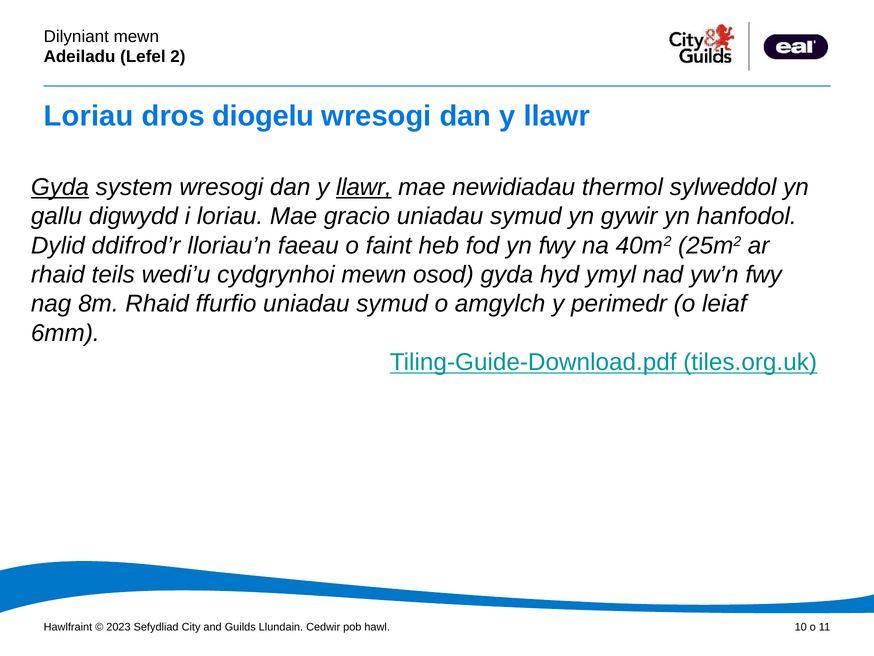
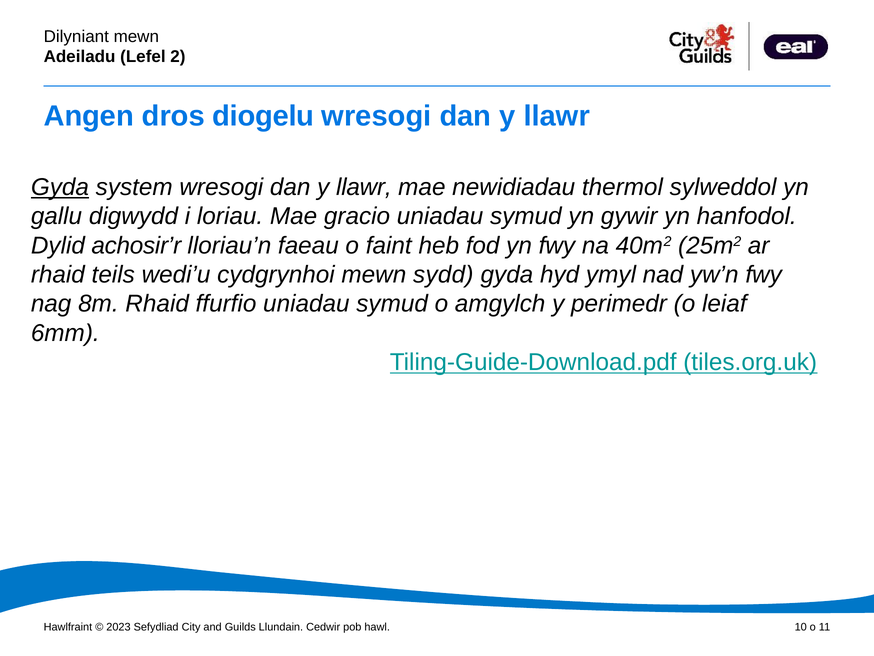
Loriau: Loriau -> Angen (89, 116)
llawr underline: present -> none (364, 187)
ddifrod’r: ddifrod’r -> achosir’r (136, 245)
osod: osod -> sydd (443, 275)
